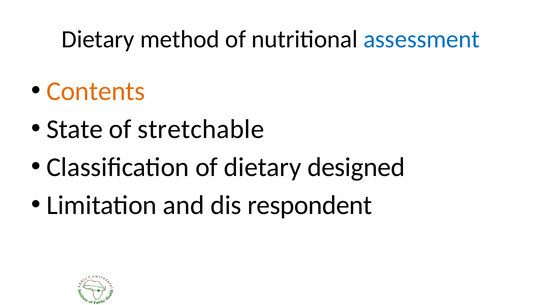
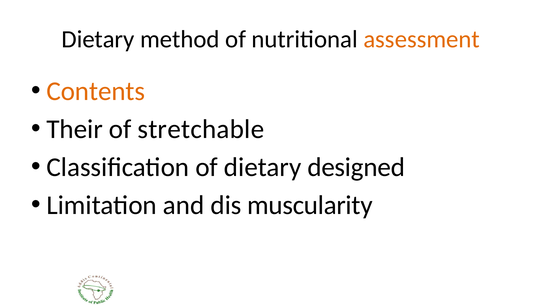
assessment colour: blue -> orange (422, 39)
State: State -> Their (75, 129)
respondent: respondent -> muscularity (310, 205)
